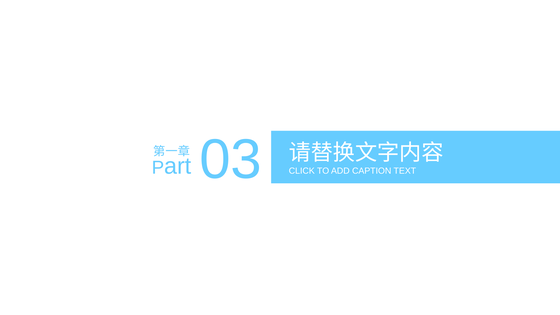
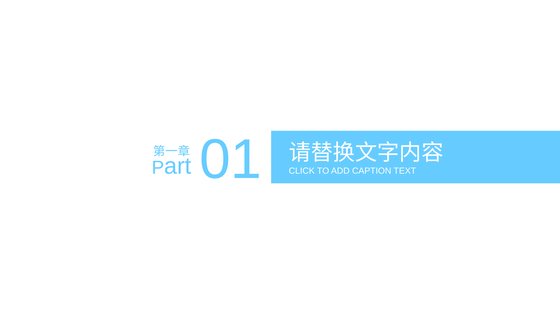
03: 03 -> 01 (231, 160)
